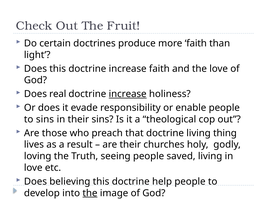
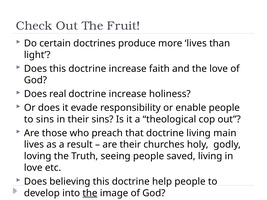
more faith: faith -> lives (196, 43)
increase underline: present -> none (128, 94)
thing: thing -> main (225, 133)
